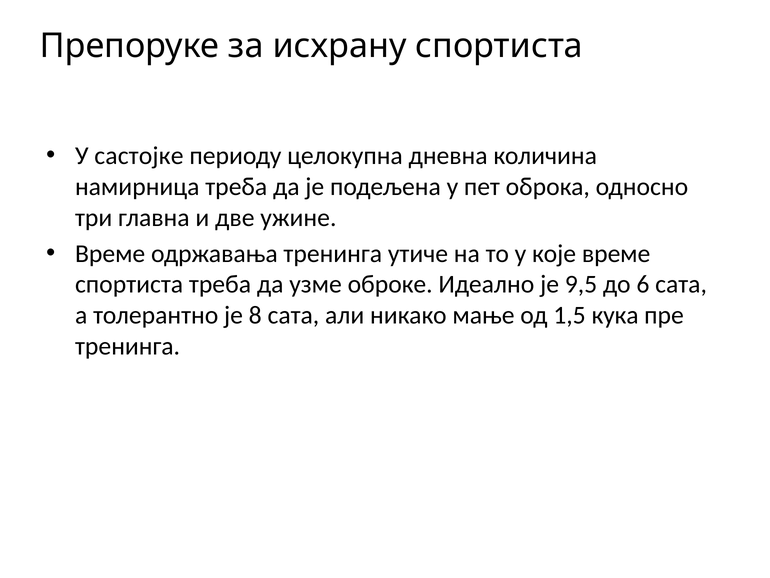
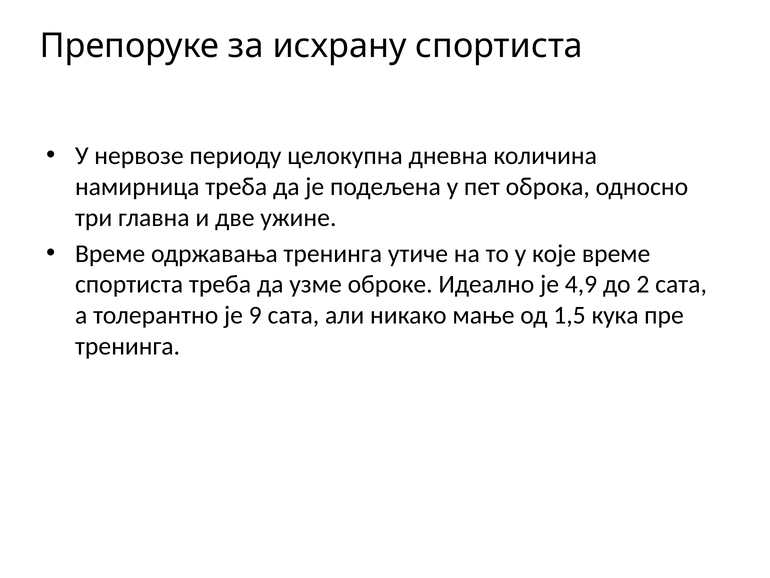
састојке: састојке -> нервозе (139, 156)
9,5: 9,5 -> 4,9 (581, 284)
6: 6 -> 2 (643, 284)
8: 8 -> 9 (255, 315)
